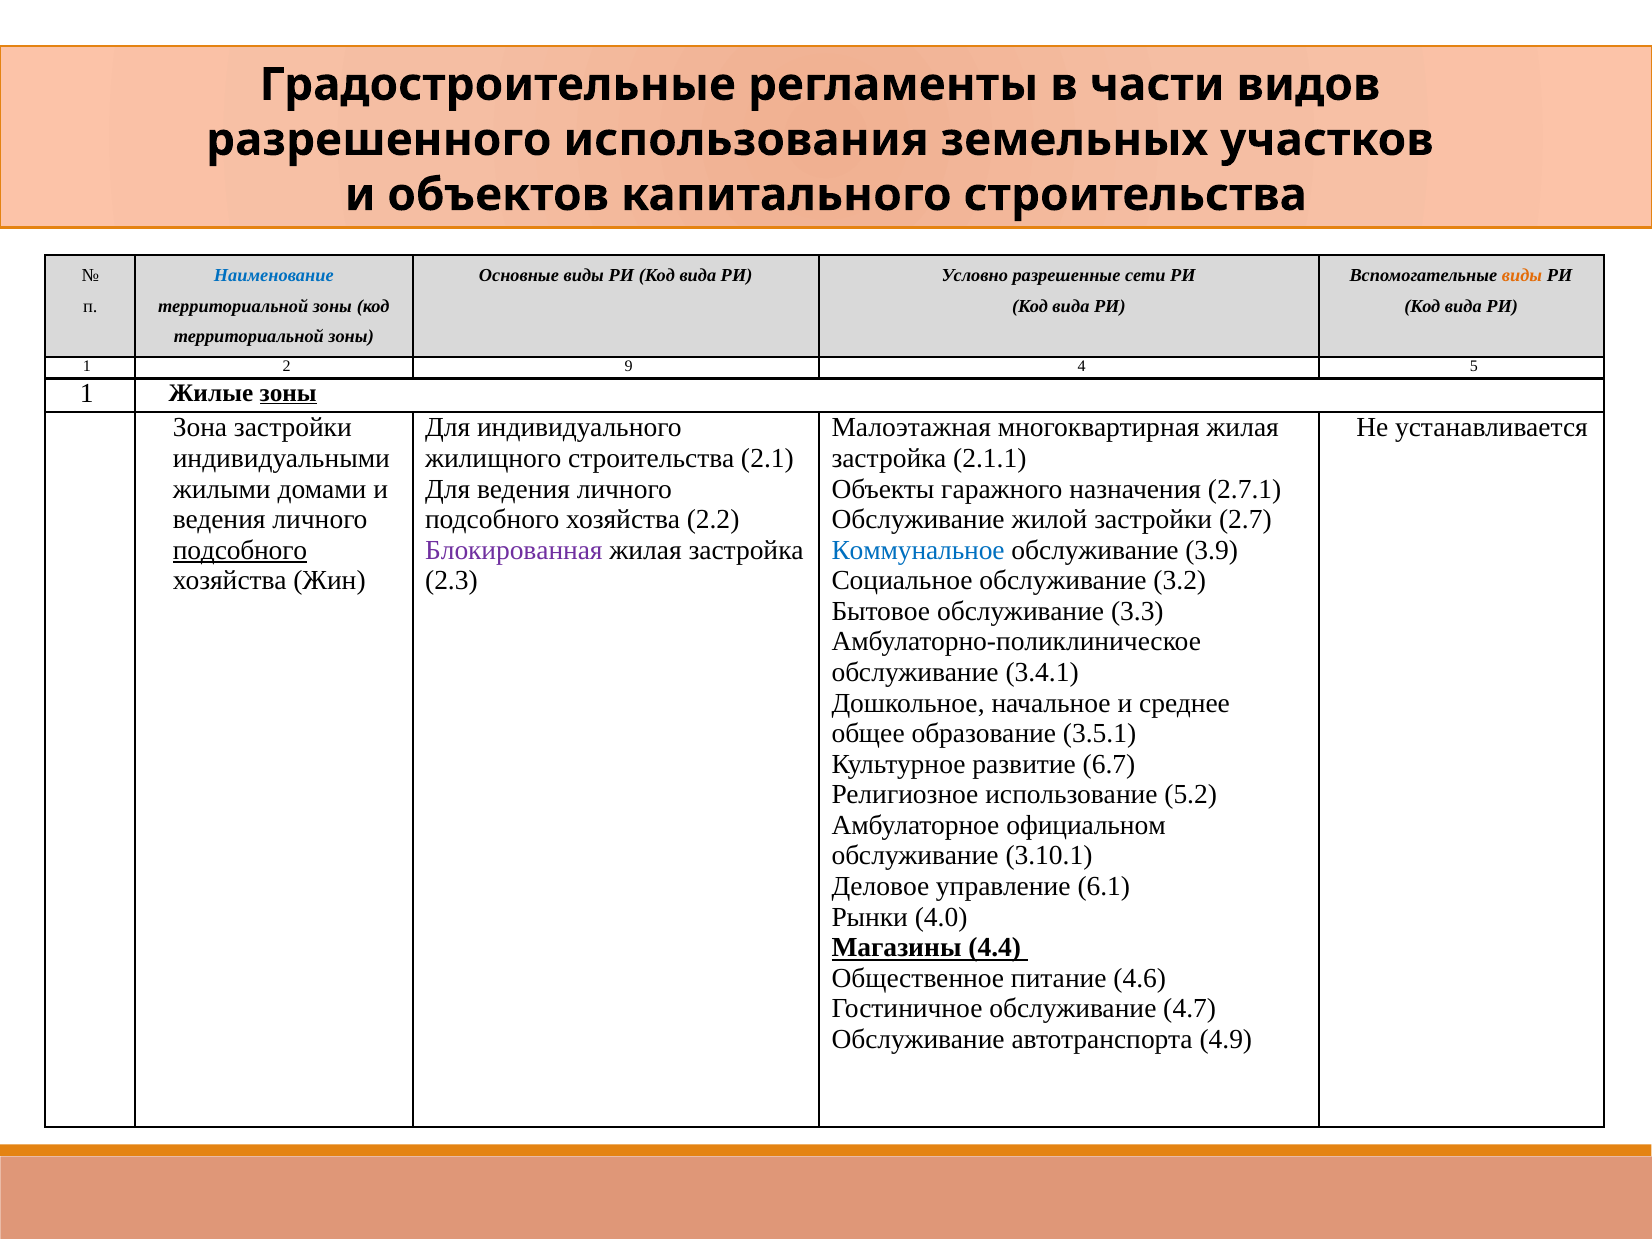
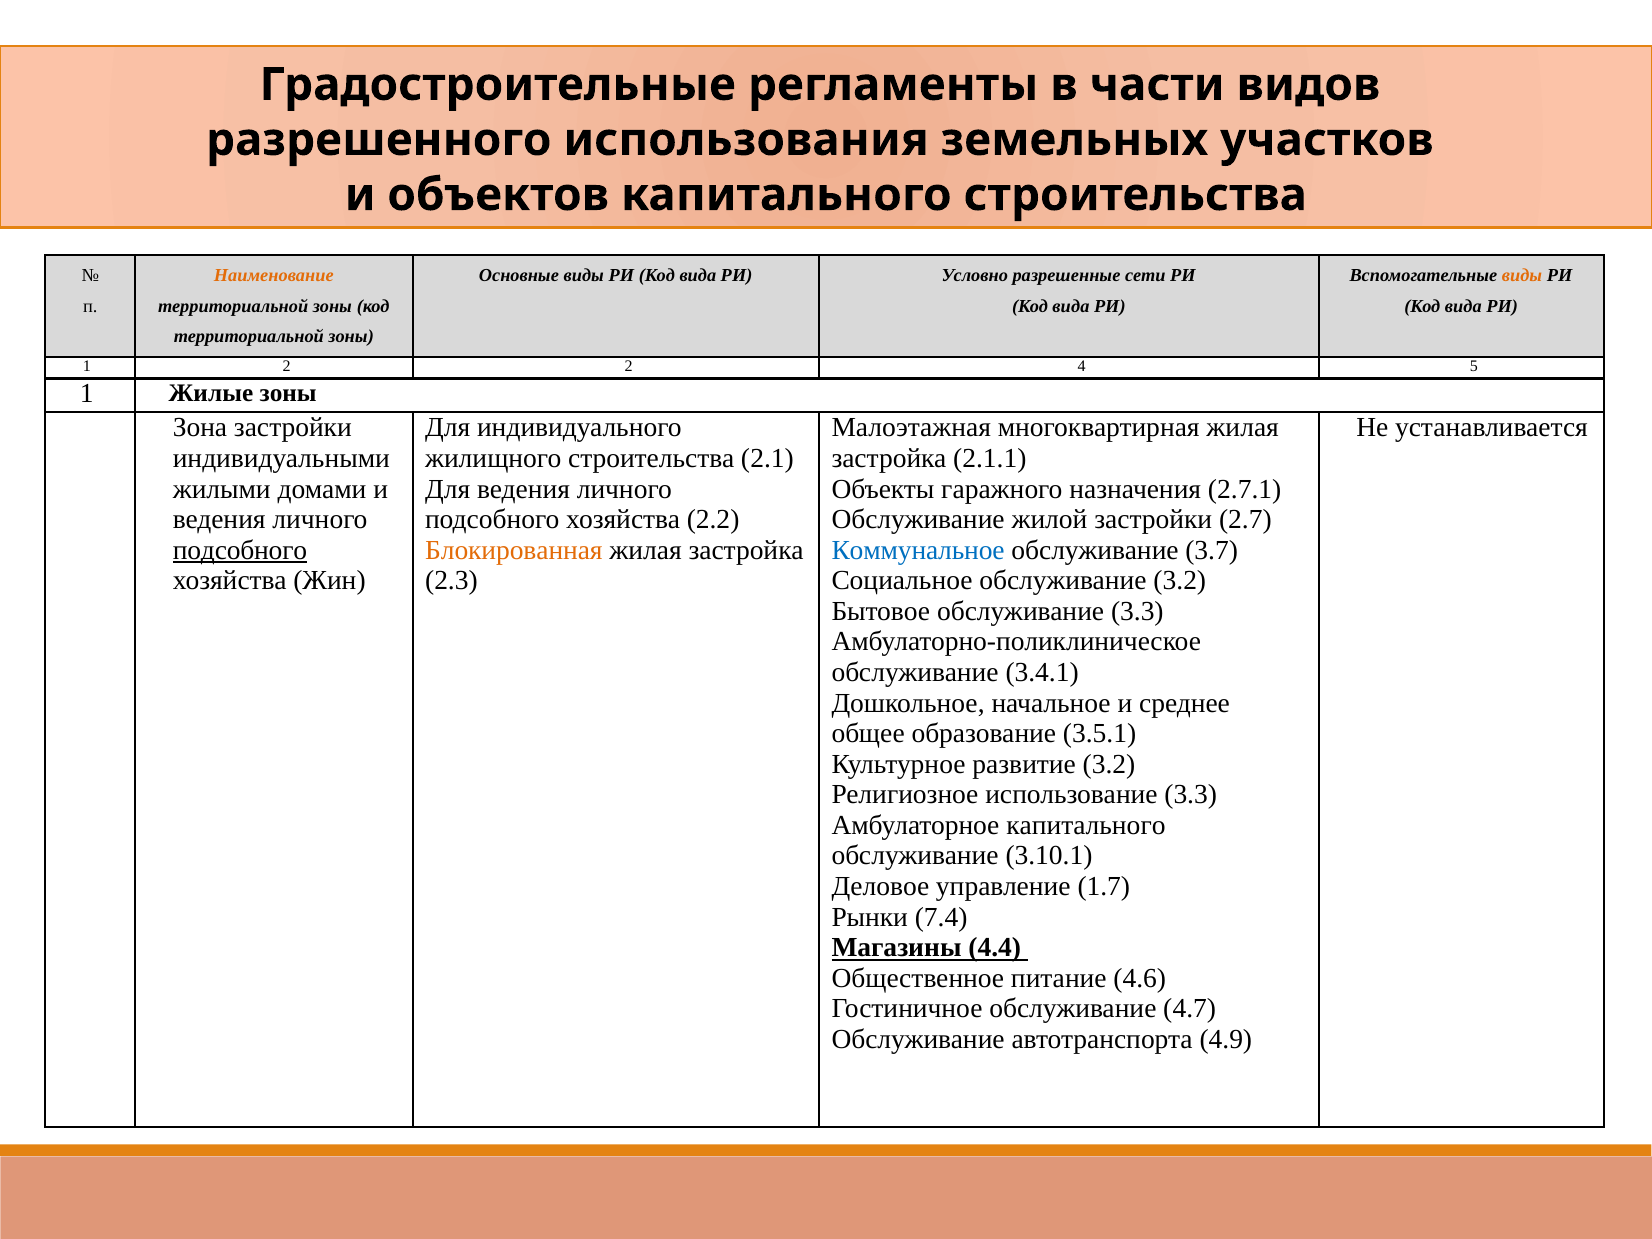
Наименование colour: blue -> orange (274, 276)
2 9: 9 -> 2 (629, 366)
зоны underline: present -> none (288, 393)
Блокированная colour: purple -> orange (514, 550)
3.9: 3.9 -> 3.7 (1212, 550)
развитие 6.7: 6.7 -> 3.2 (1109, 764)
использование 5.2: 5.2 -> 3.3 (1191, 795)
Амбулаторное официальном: официальном -> капитального (1086, 825)
6.1: 6.1 -> 1.7 (1104, 886)
4.0: 4.0 -> 7.4 (941, 917)
